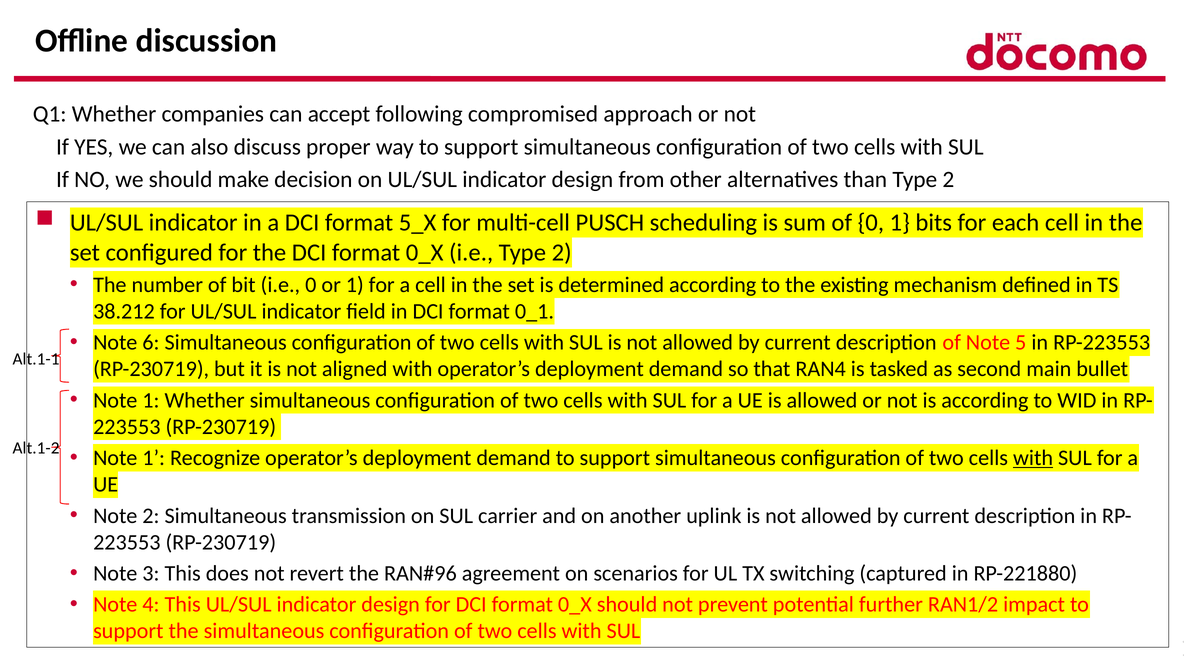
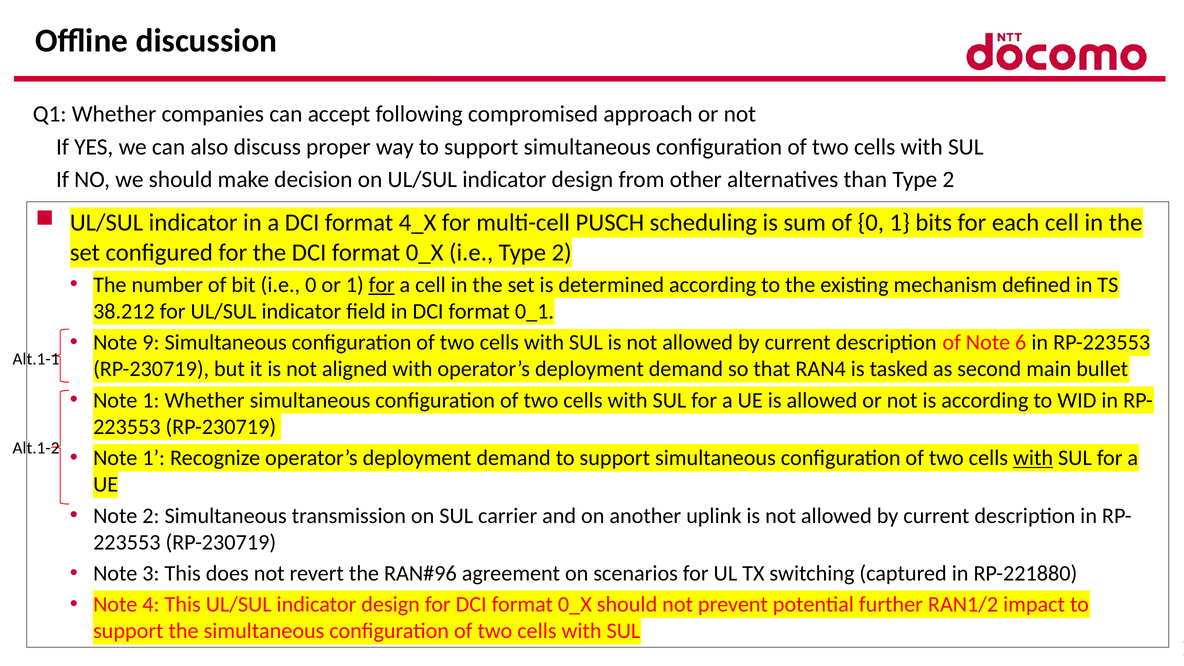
5_X: 5_X -> 4_X (418, 223)
for underline: none -> present (382, 285)
6: 6 -> 9 (151, 343)
5: 5 -> 6 (1021, 343)
